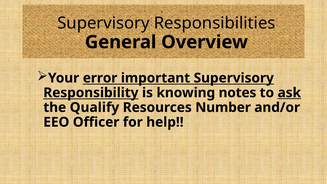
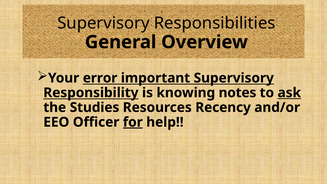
Qualify: Qualify -> Studies (94, 107)
Number: Number -> Recency (223, 107)
for underline: none -> present (133, 122)
